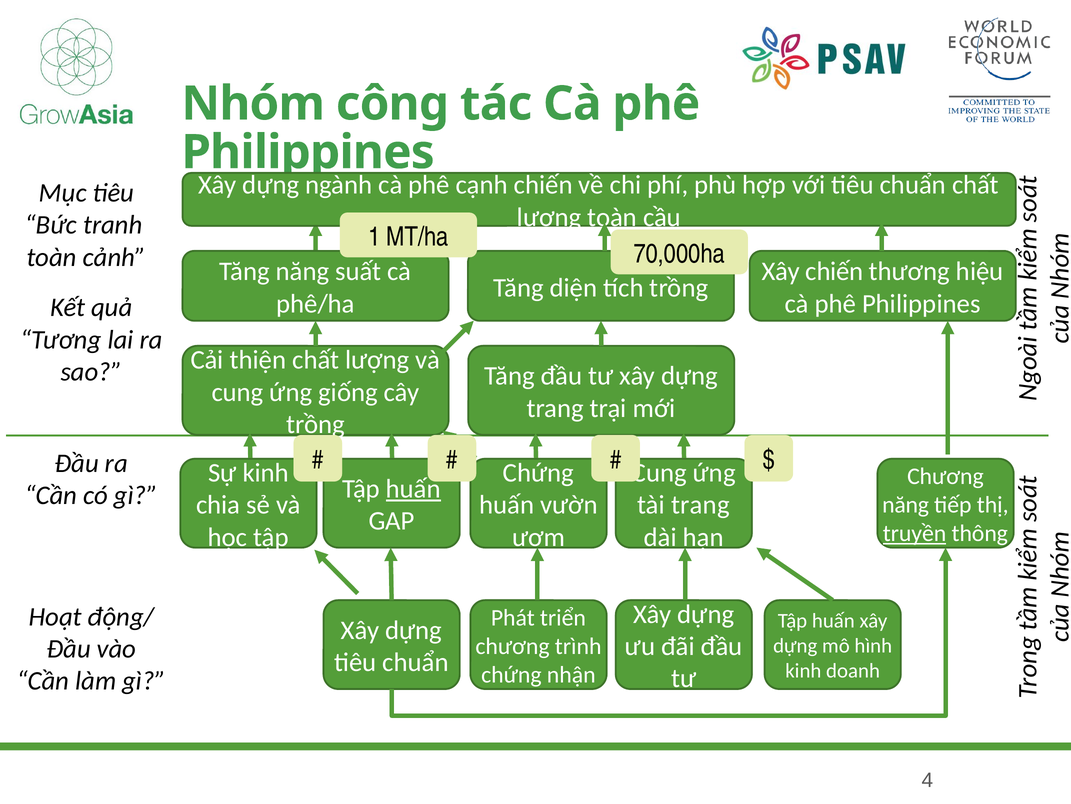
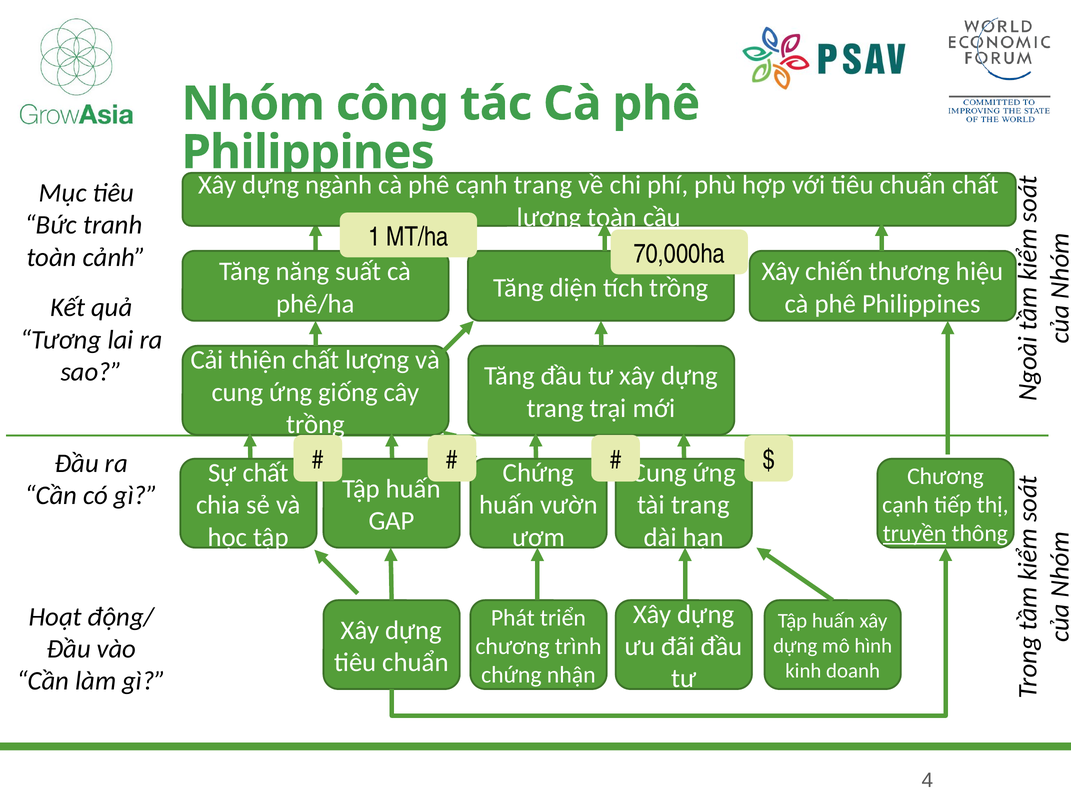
cạnh chiến: chiến -> trang (543, 185)
Sự kinh: kinh -> chất (266, 472)
huấn underline: present -> none (413, 489)
năng: năng -> cạnh (905, 504)
